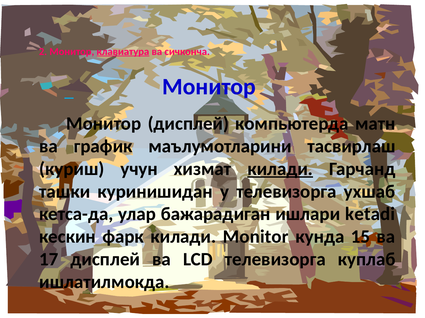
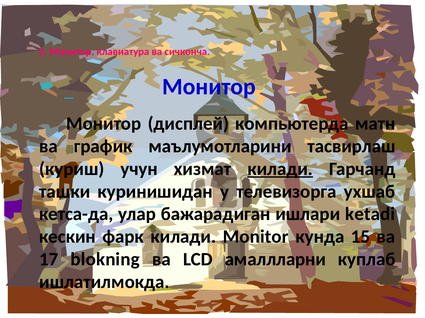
клавиатура underline: present -> none (123, 52)
17 дисплей: дисплей -> blokning (105, 260)
LCD телевизорга: телевизорга -> амаллларни (275, 260)
